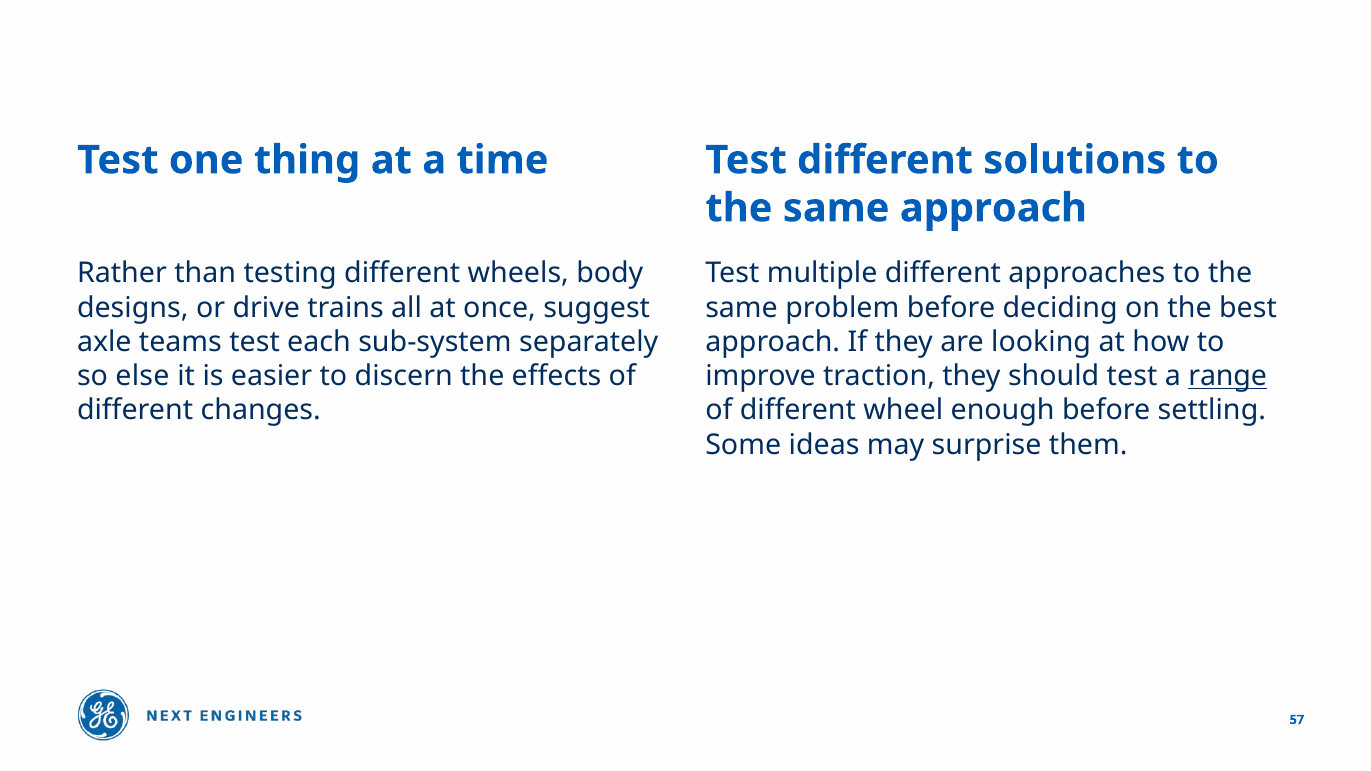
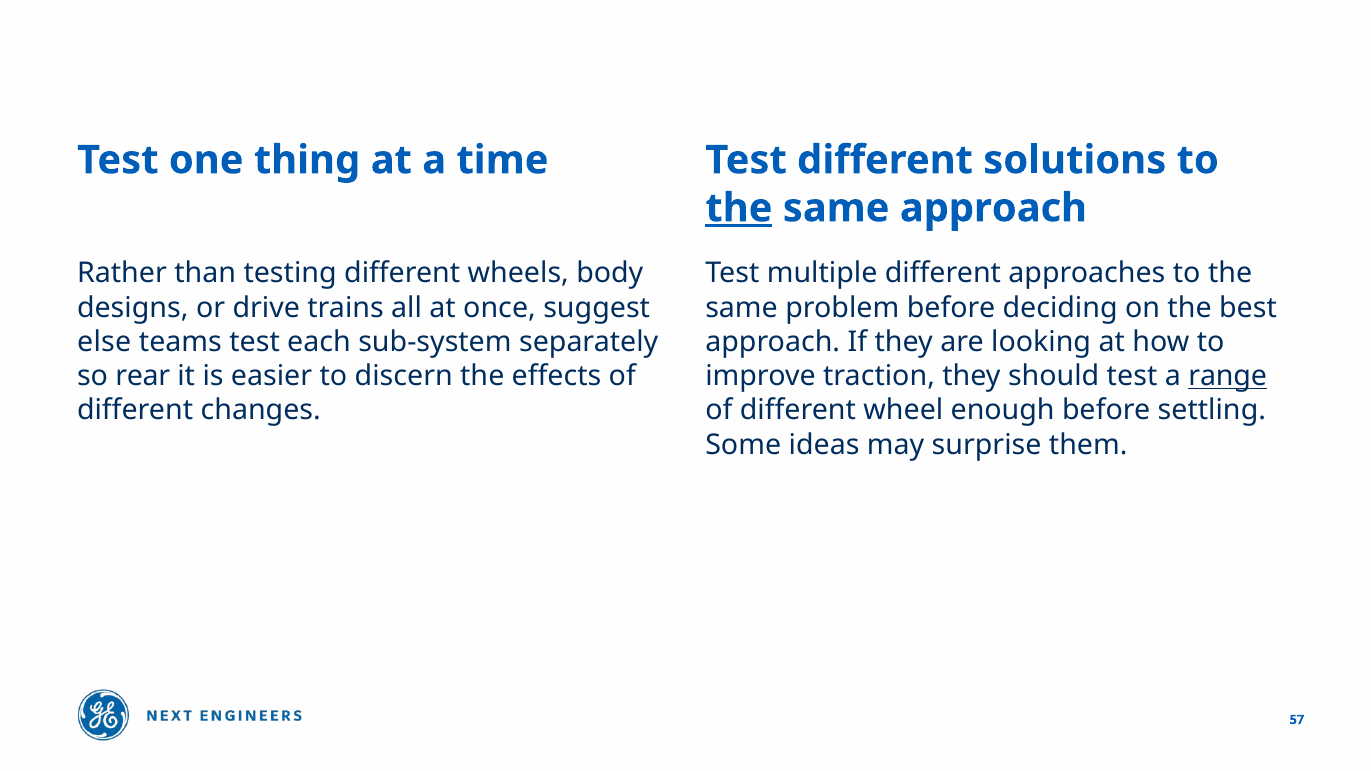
the underline: none -> present (739, 208)
axle: axle -> else (104, 342)
else: else -> rear (143, 376)
